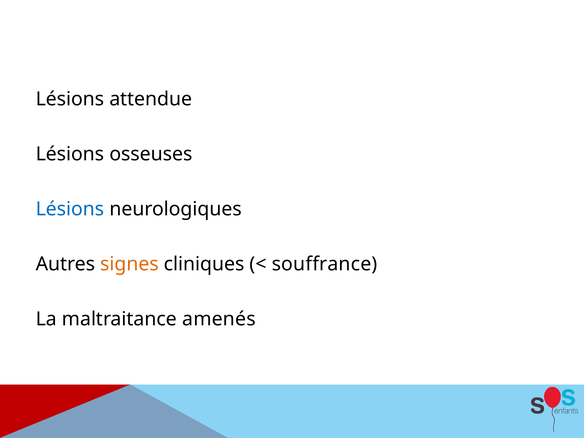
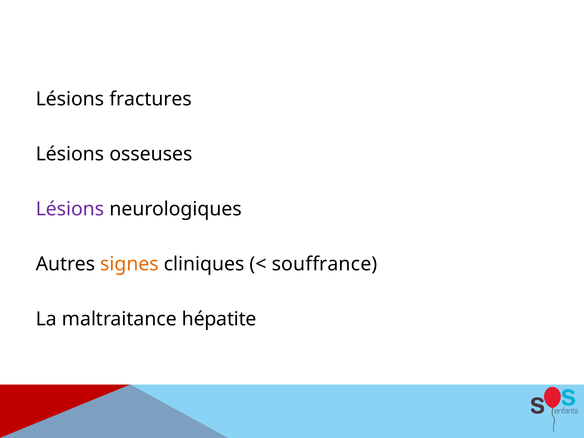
attendue: attendue -> fractures (151, 99)
Lésions colour: blue -> purple (70, 209)
amenés: amenés -> hépatite (219, 319)
